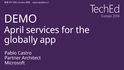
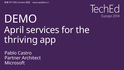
globally: globally -> thriving (21, 40)
